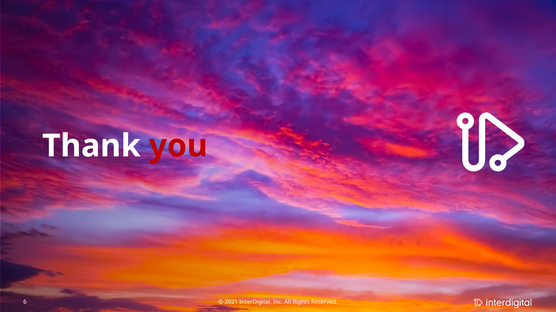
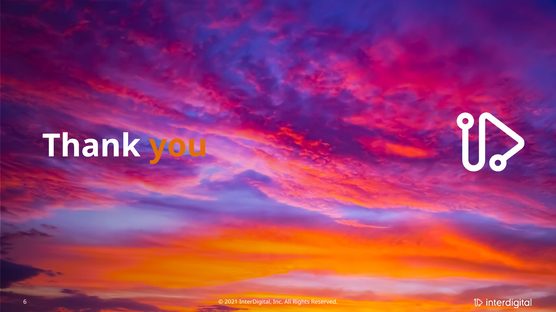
you colour: red -> orange (178, 146)
